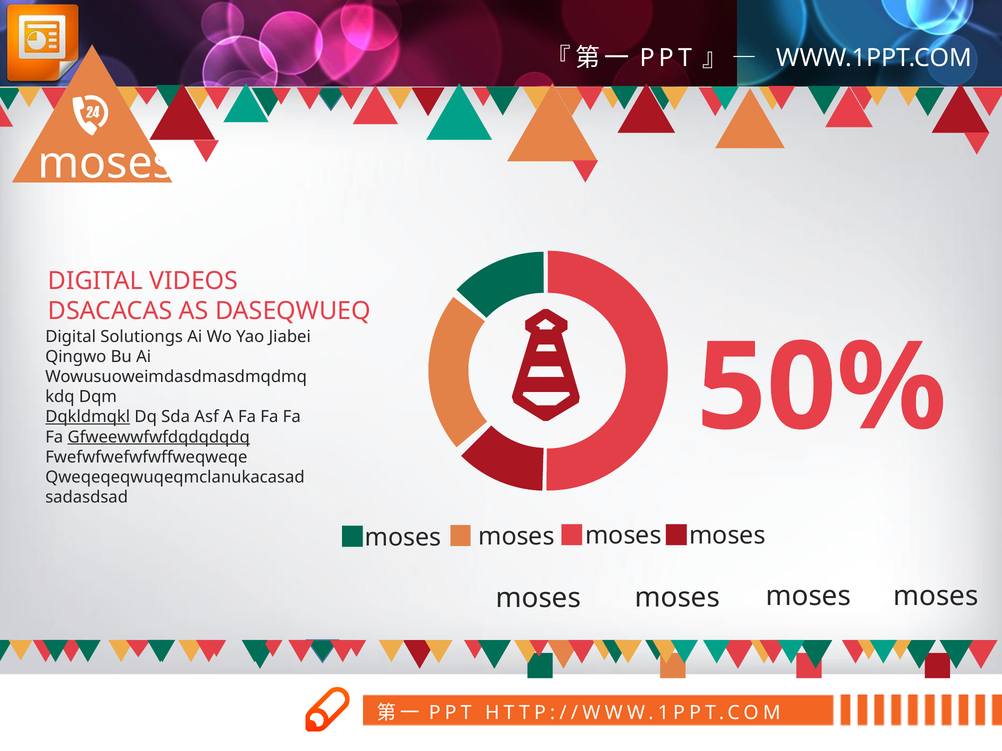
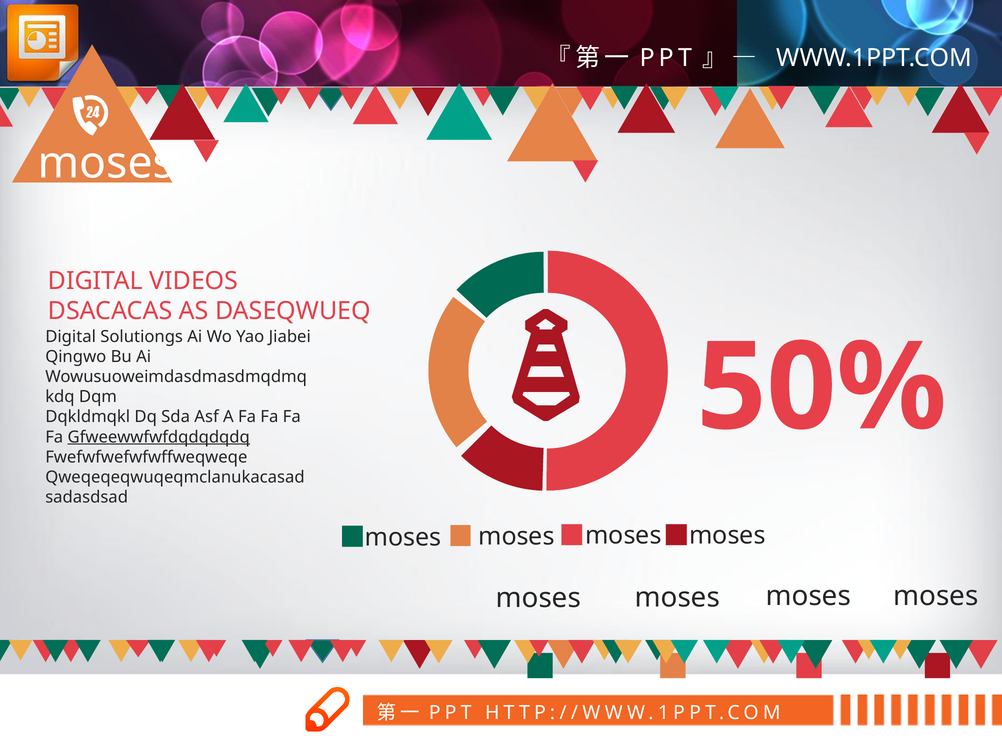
Dqkldmqkl underline: present -> none (88, 417)
